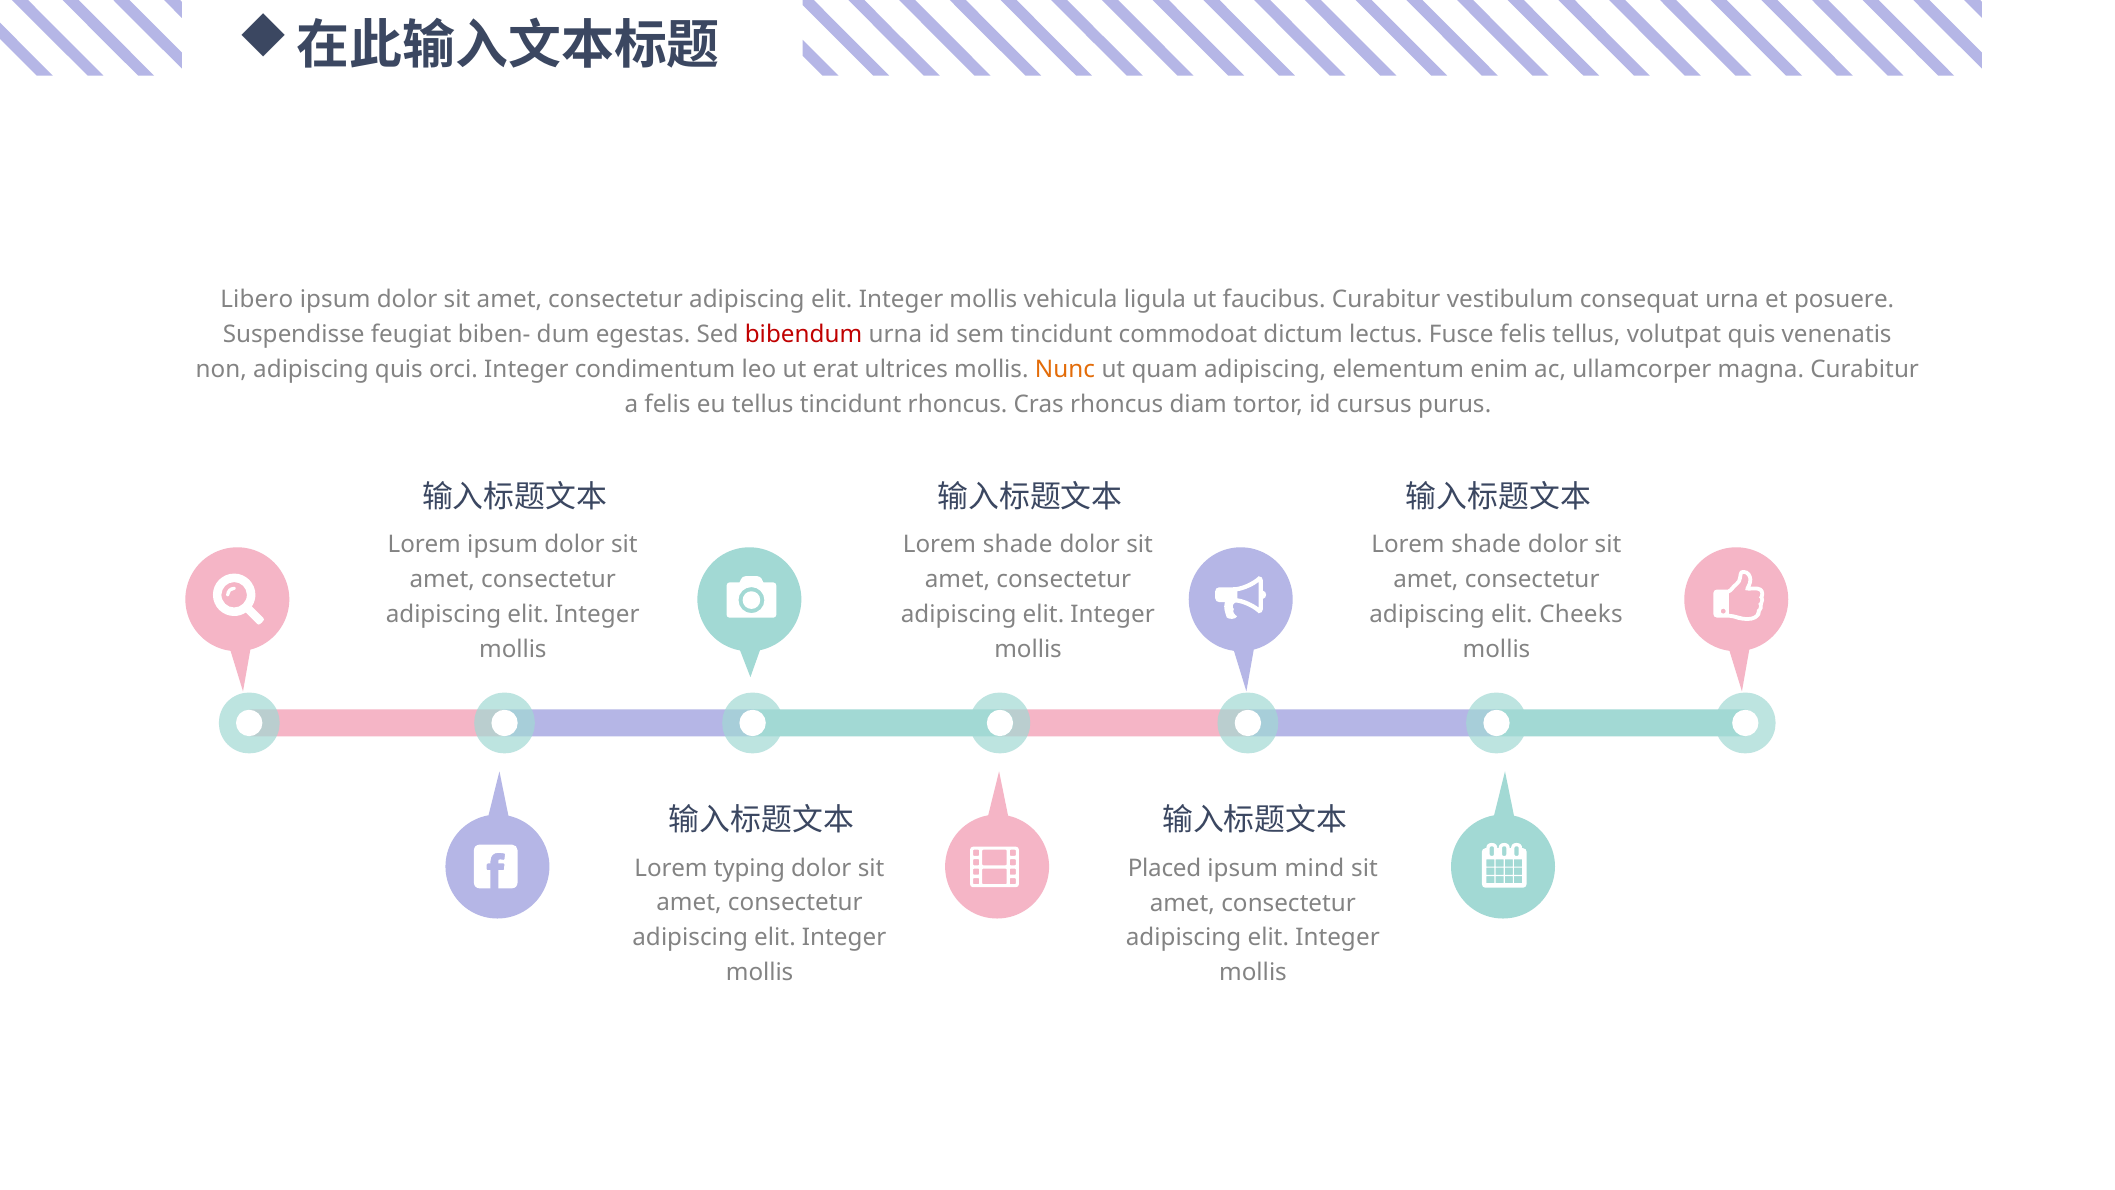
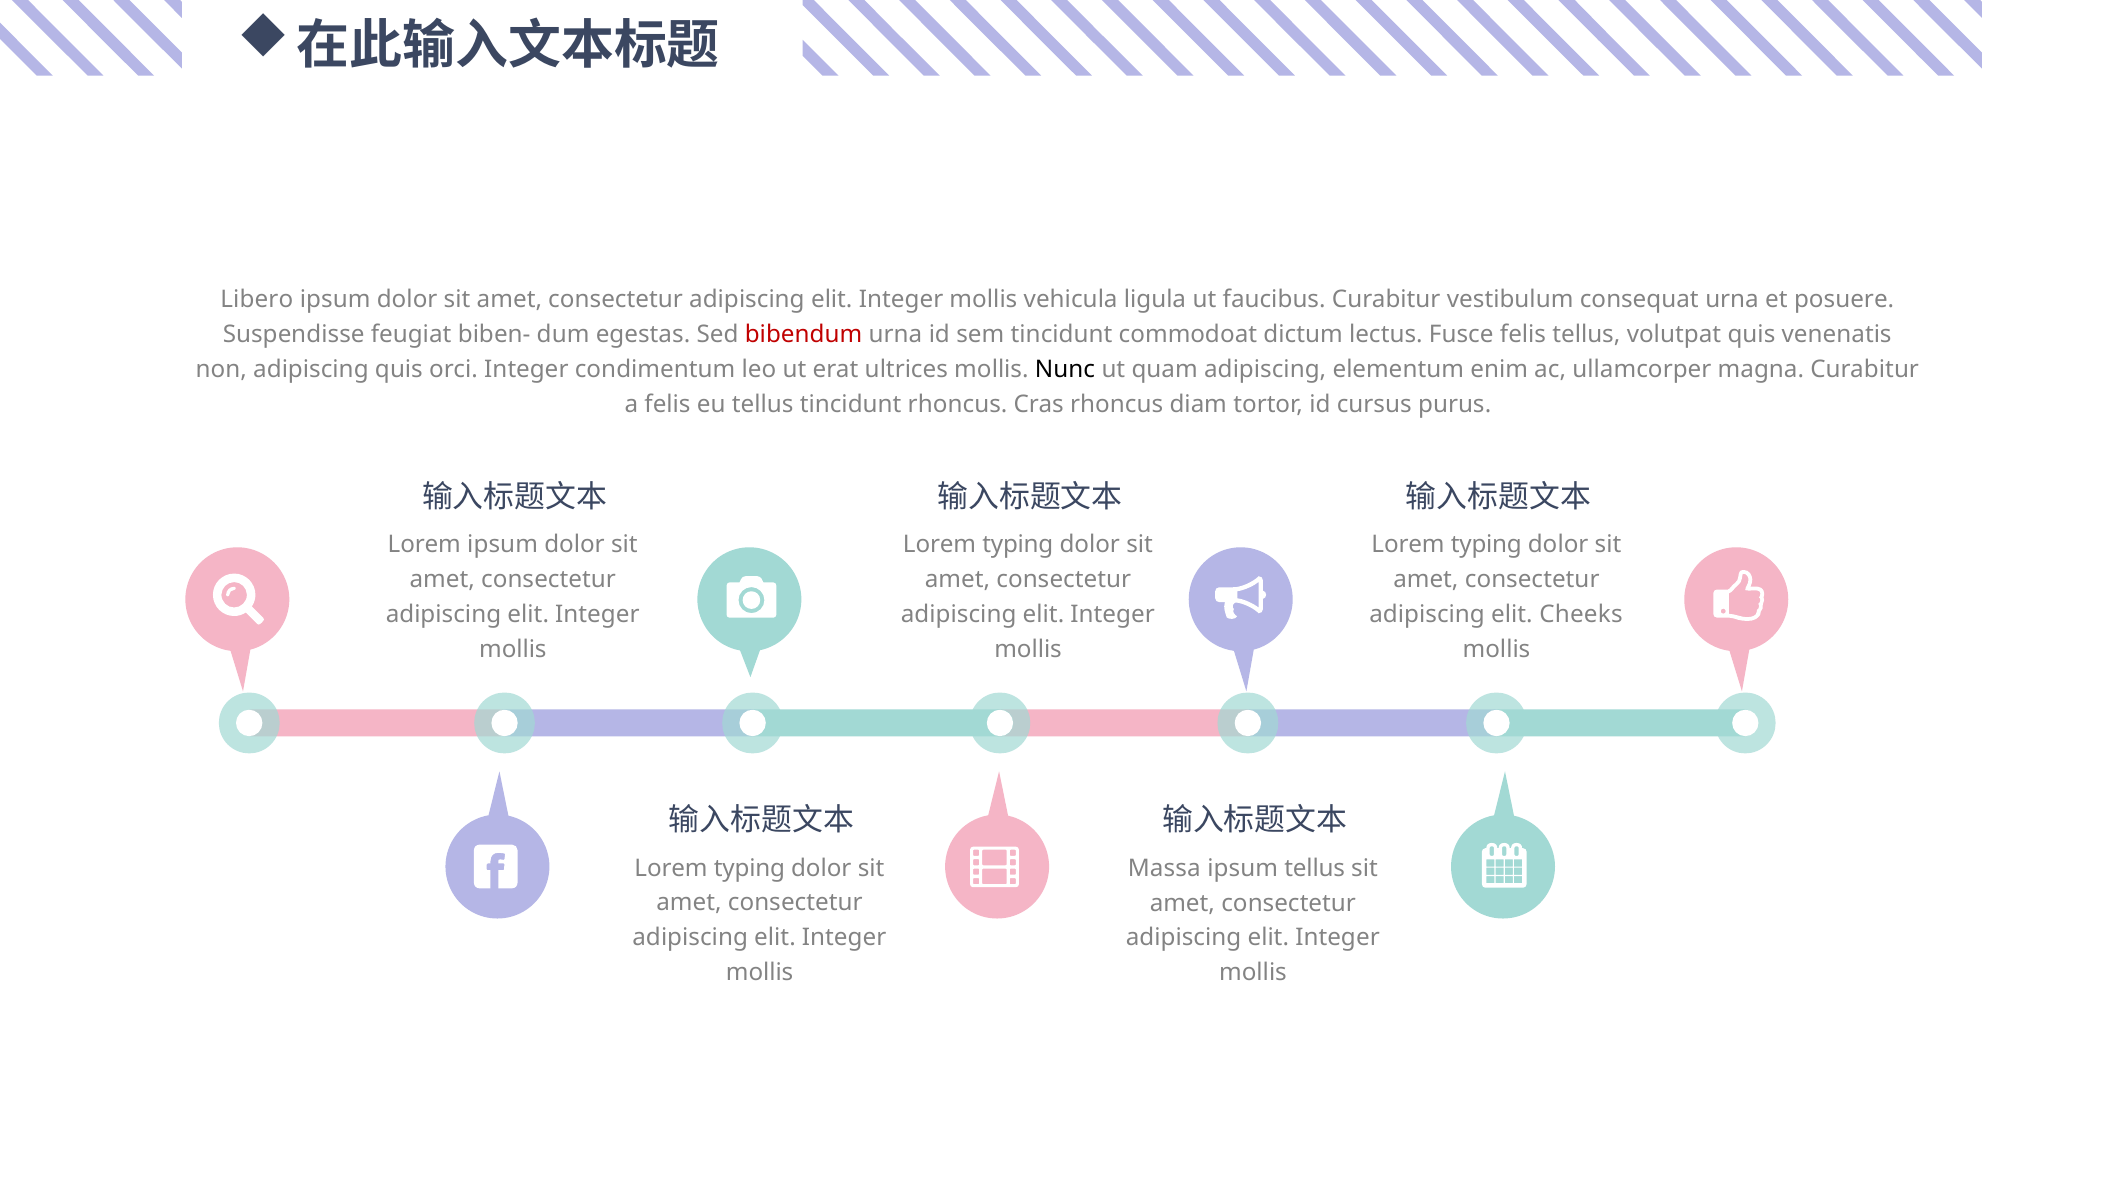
Nunc colour: orange -> black (1065, 370)
shade: shade -> typing (1018, 545)
shade: shade -> typing (1486, 545)
Placed: Placed -> Massa (1164, 868)
ipsum mind: mind -> tellus (1315, 868)
